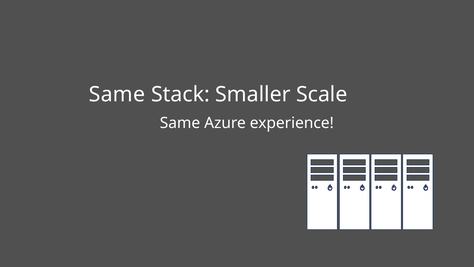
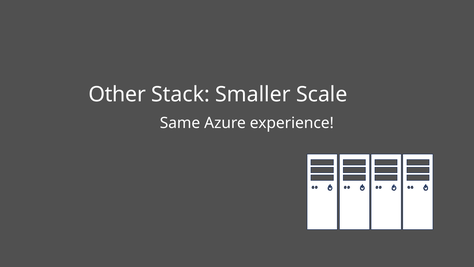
Same: Same -> Other (117, 94)
